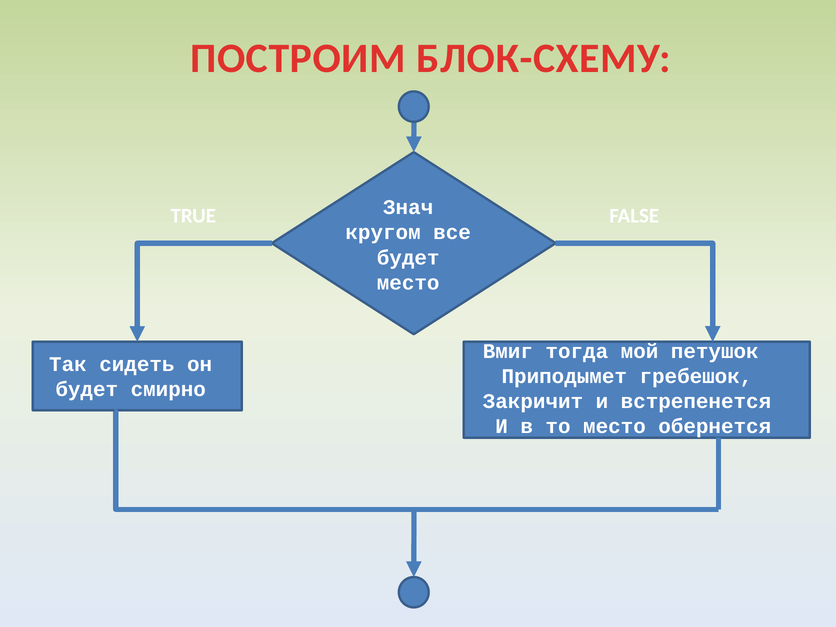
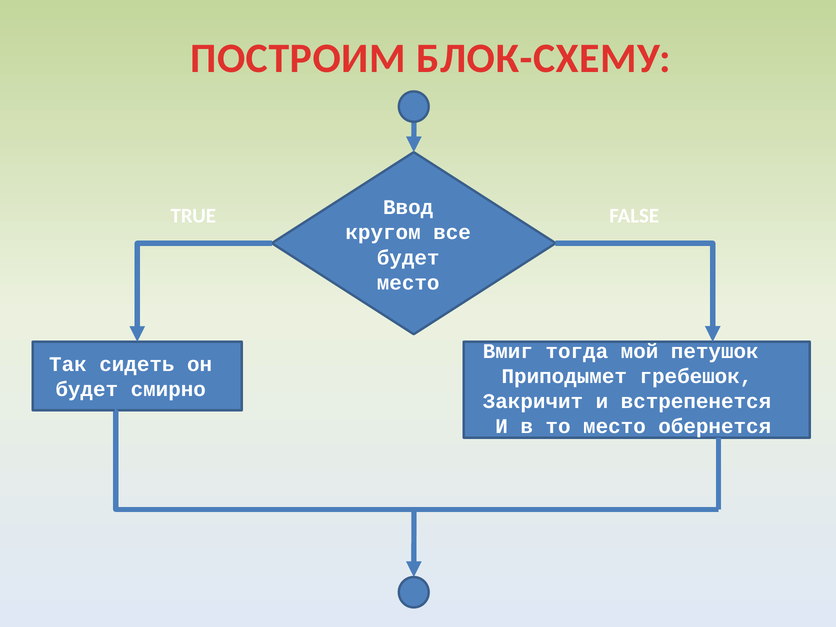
Знач: Знач -> Ввод (408, 208)
